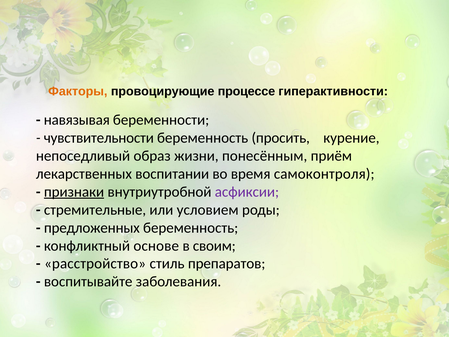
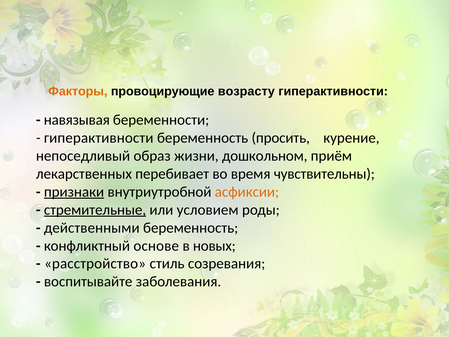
процессе: процессе -> возрасту (246, 91)
чувствительности: чувствительности -> гиперактивности (99, 138)
понесённым: понесённым -> дошкольном (265, 156)
воспитании: воспитании -> перебивает (172, 174)
самоконтроля: самоконтроля -> чувствительны (324, 174)
асфиксии colour: purple -> orange (247, 192)
стремительные underline: none -> present (95, 210)
предложенных: предложенных -> действенными (92, 228)
своим: своим -> новых (214, 246)
препаратов: препаратов -> созревания (227, 264)
